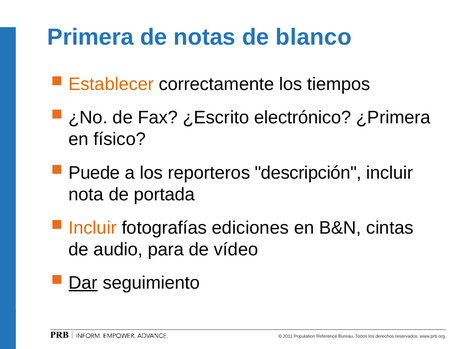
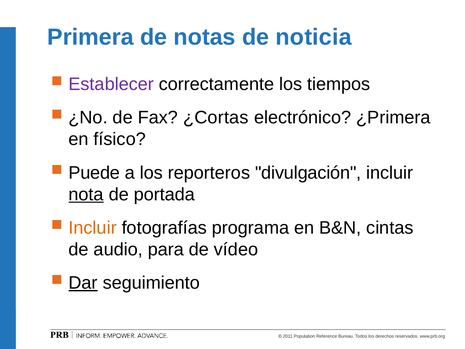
blanco: blanco -> noticia (314, 37)
Establecer colour: orange -> purple (111, 84)
¿Escrito: ¿Escrito -> ¿Cortas (216, 118)
descripción: descripción -> divulgación (308, 173)
nota underline: none -> present (86, 194)
ediciones: ediciones -> programa (250, 228)
